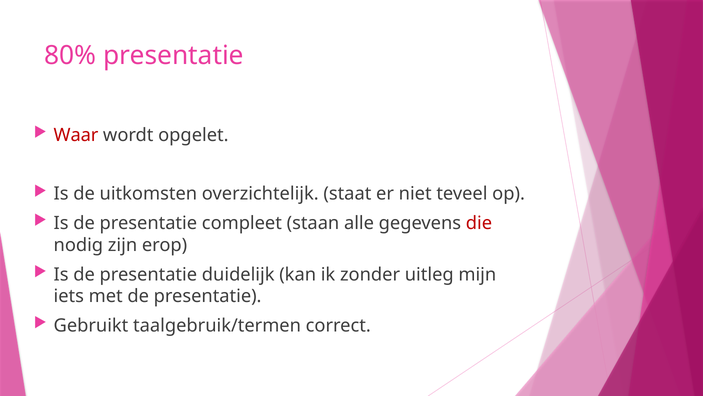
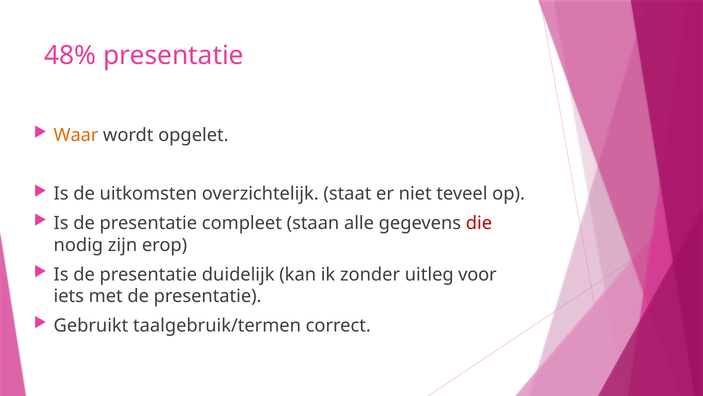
80%: 80% -> 48% (70, 55)
Waar colour: red -> orange (76, 135)
mijn: mijn -> voor (477, 274)
